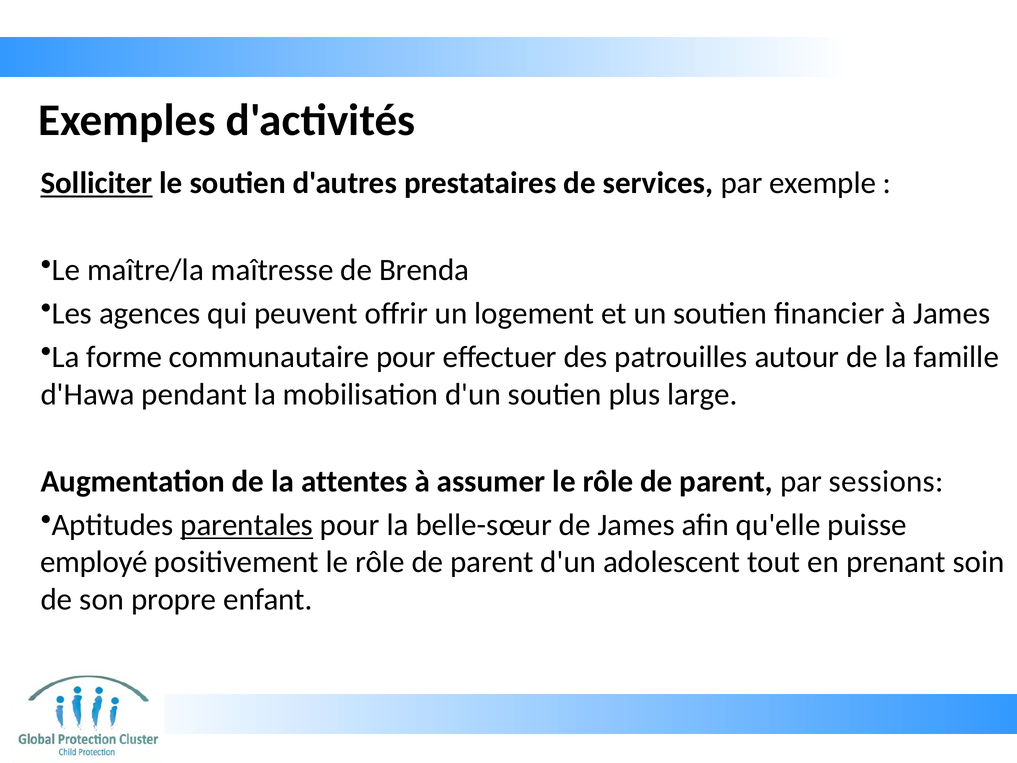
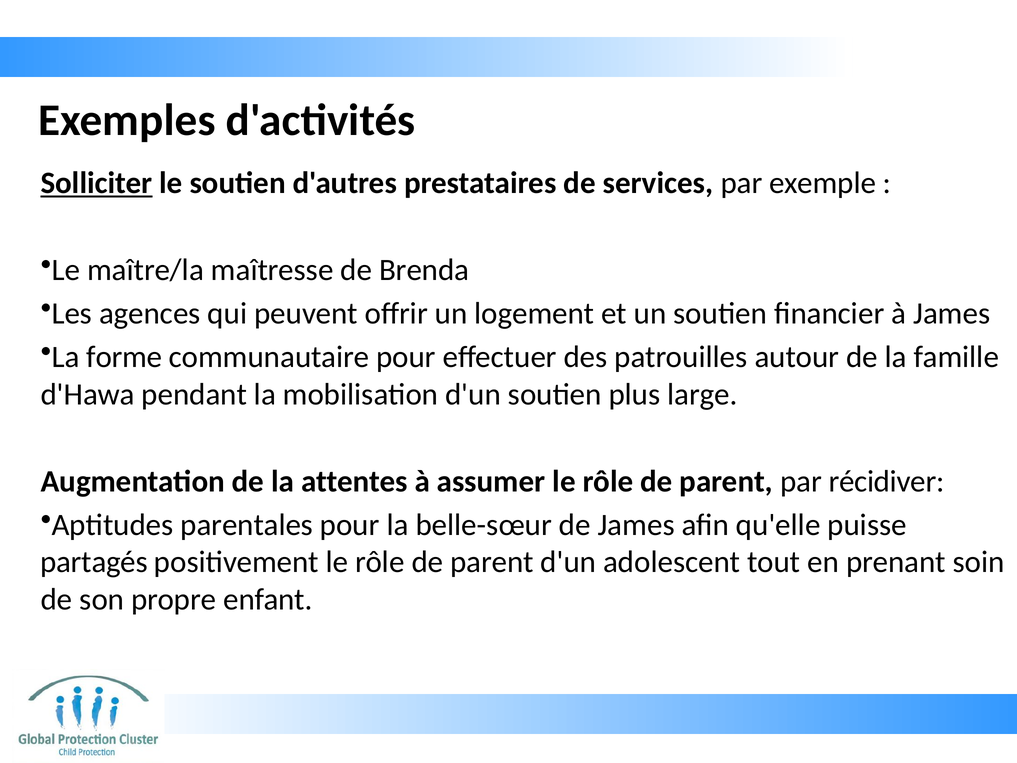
sessions: sessions -> récidiver (887, 481)
parentales underline: present -> none (247, 525)
employé: employé -> partagés (94, 562)
